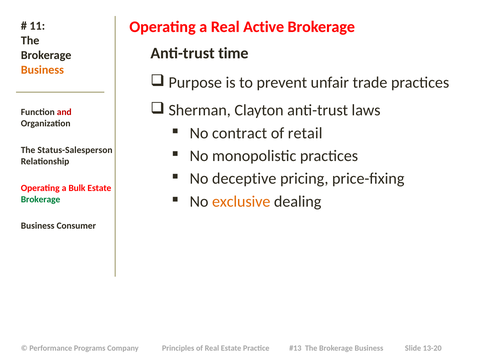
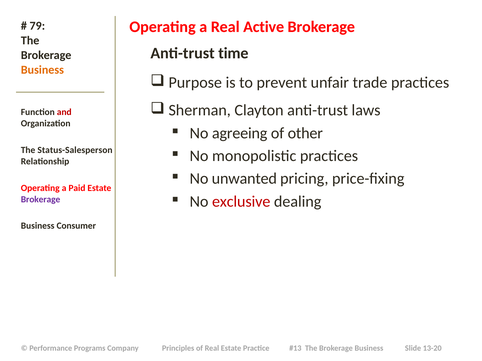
11: 11 -> 79 (37, 26)
contract: contract -> agreeing (240, 133)
retail: retail -> other (305, 133)
deceptive: deceptive -> unwanted (244, 179)
Bulk: Bulk -> Paid (77, 188)
exclusive colour: orange -> red (241, 202)
Brokerage colour: green -> purple (41, 200)
